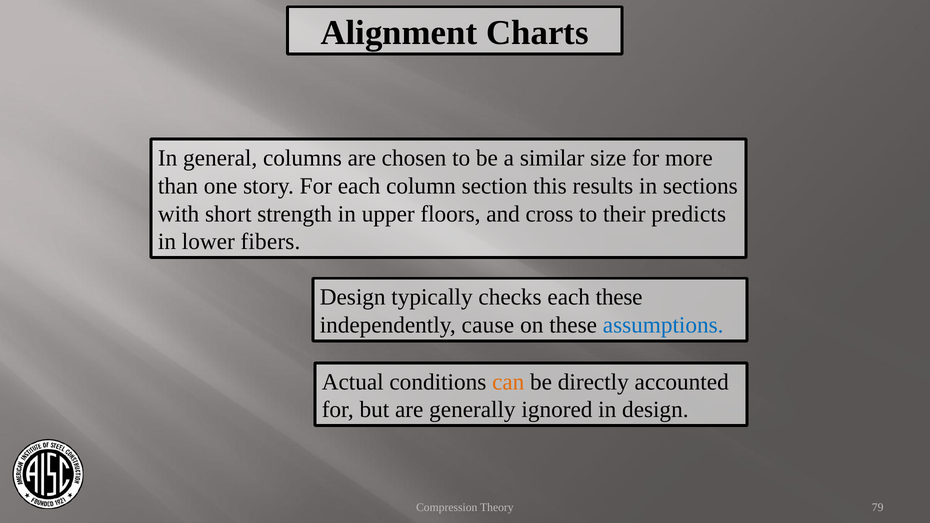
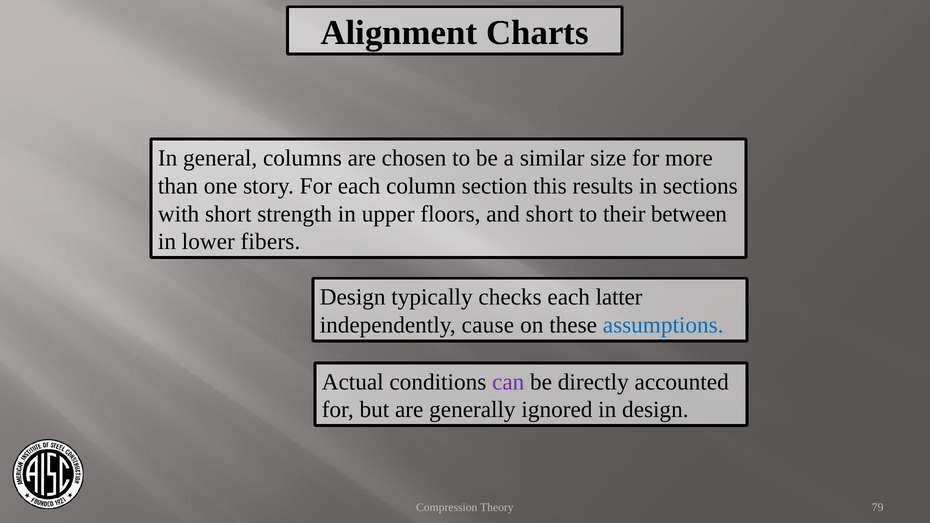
and cross: cross -> short (549, 214)
predicts: predicts -> between (689, 214)
each these: these -> latter (619, 297)
can colour: orange -> purple (508, 382)
